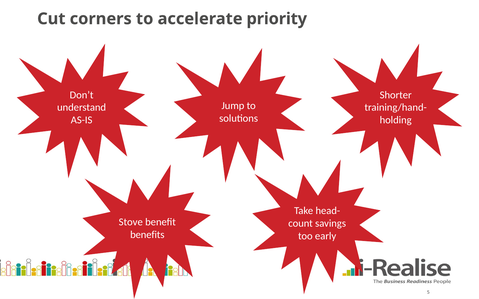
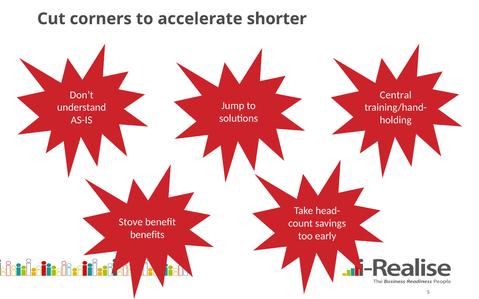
priority: priority -> shorter (277, 19)
Shorter: Shorter -> Central (396, 95)
